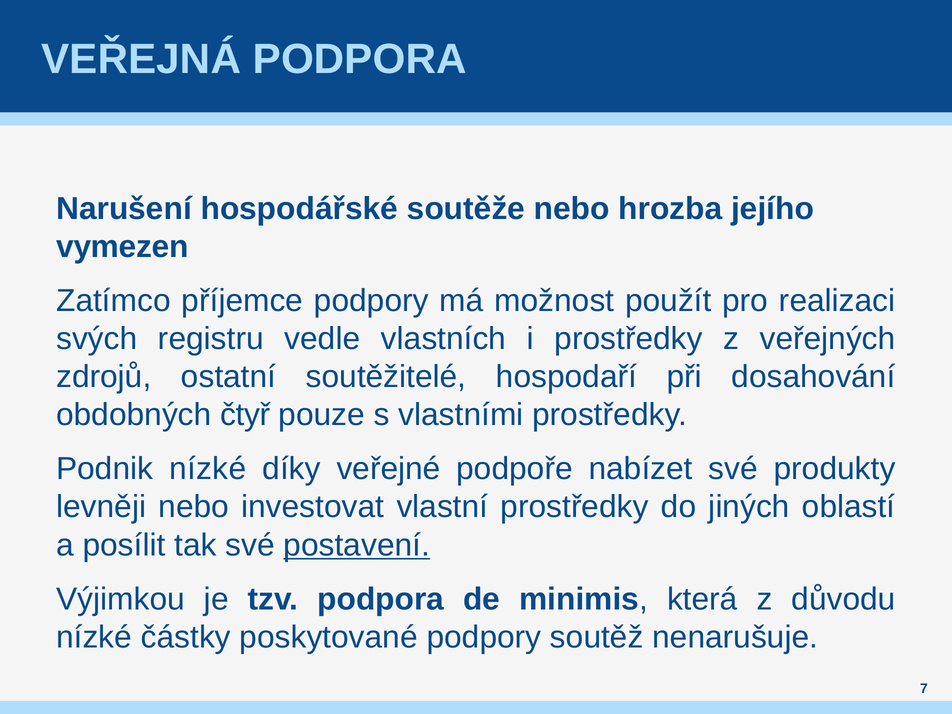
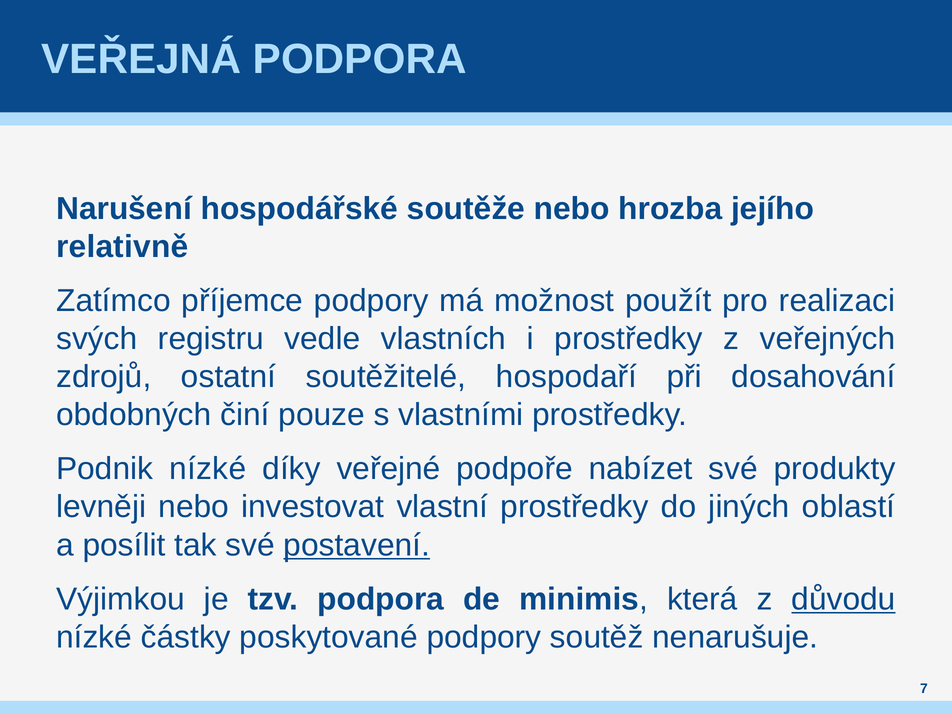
vymezen: vymezen -> relativně (122, 247)
čtyř: čtyř -> činí (245, 415)
důvodu underline: none -> present (844, 599)
